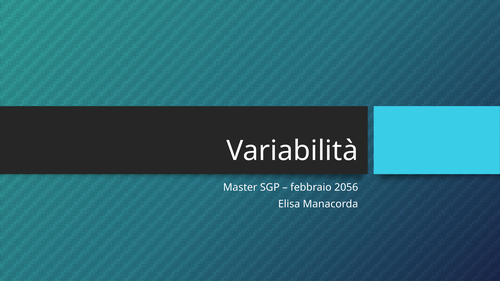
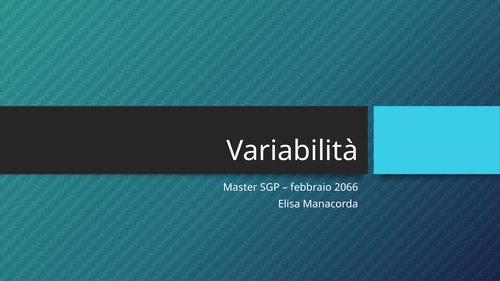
2056: 2056 -> 2066 (346, 188)
